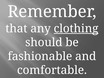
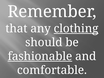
fashionable underline: none -> present (40, 56)
